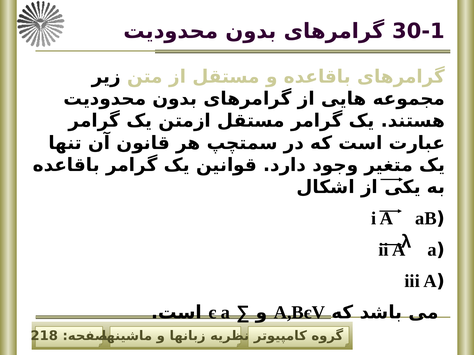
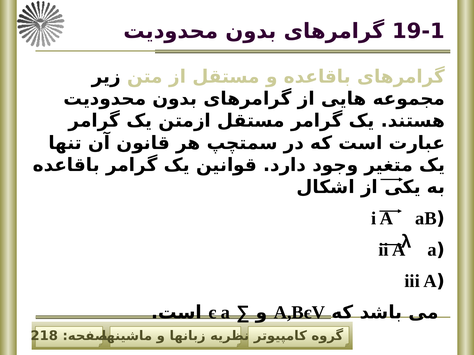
30-1: 30-1 -> 19-1 (418, 31)
